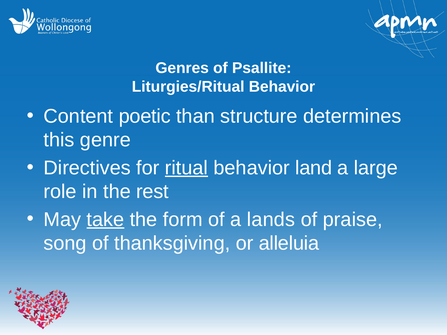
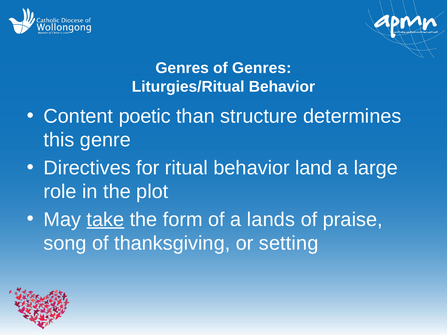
of Psallite: Psallite -> Genres (262, 68)
ritual underline: present -> none (186, 168)
rest: rest -> plot (152, 192)
alleluia: alleluia -> setting (289, 243)
